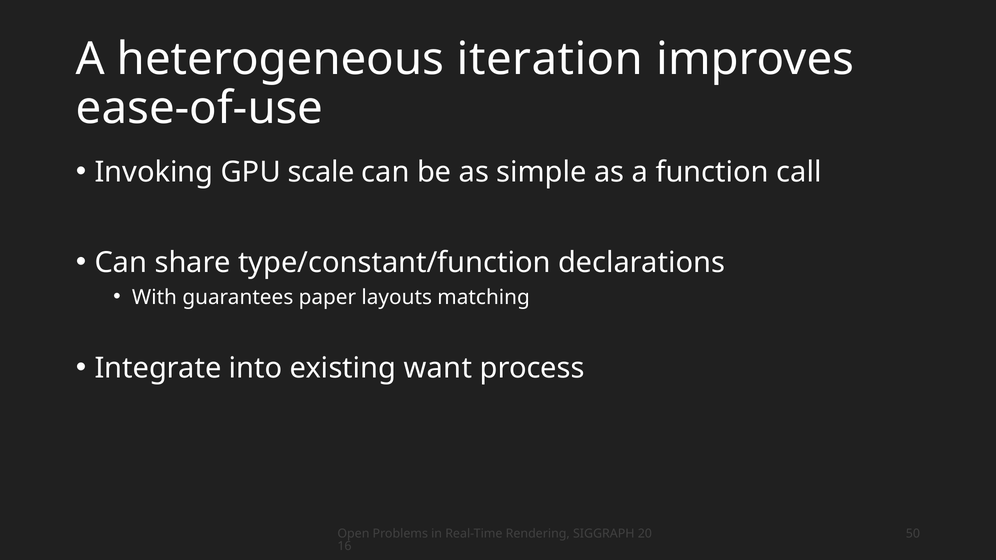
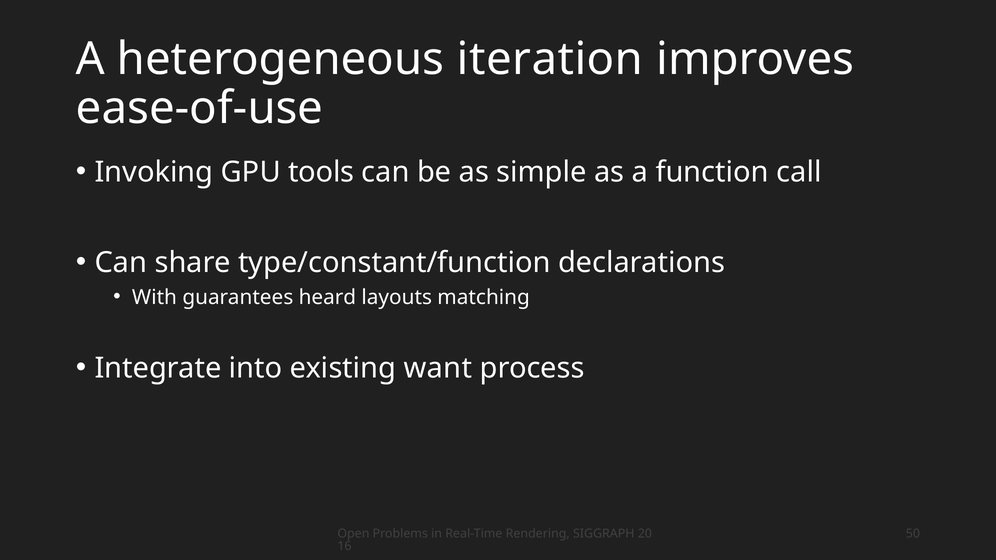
scale: scale -> tools (321, 172)
paper: paper -> heard (327, 297)
